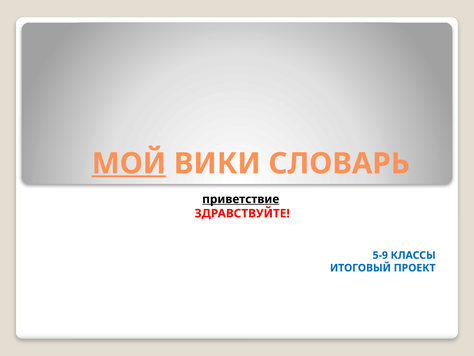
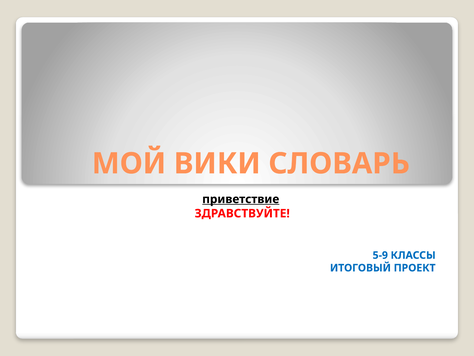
МОЙ underline: present -> none (129, 163)
